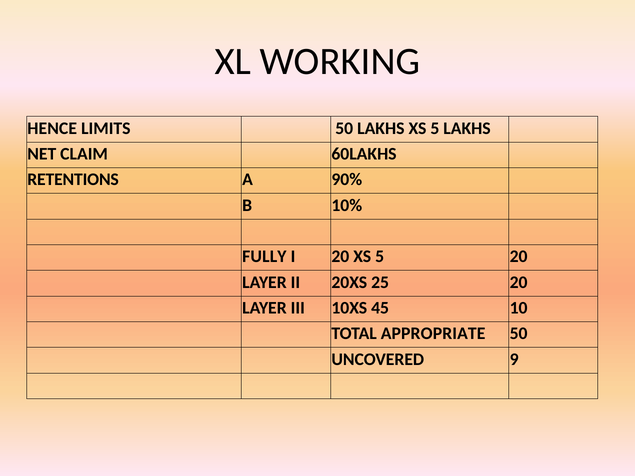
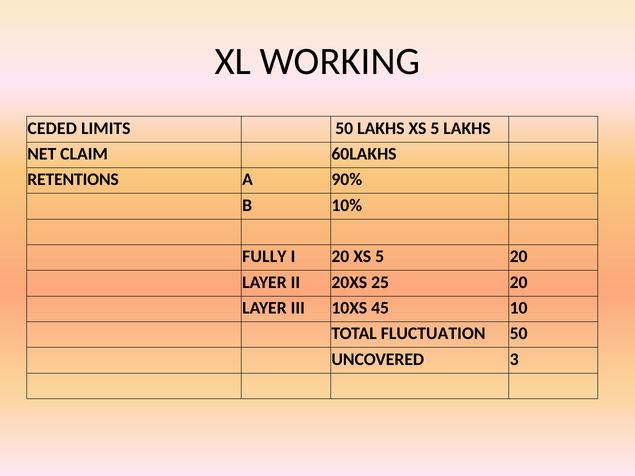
HENCE: HENCE -> CEDED (52, 128)
APPROPRIATE: APPROPRIATE -> FLUCTUATION (433, 334)
9: 9 -> 3 (514, 359)
